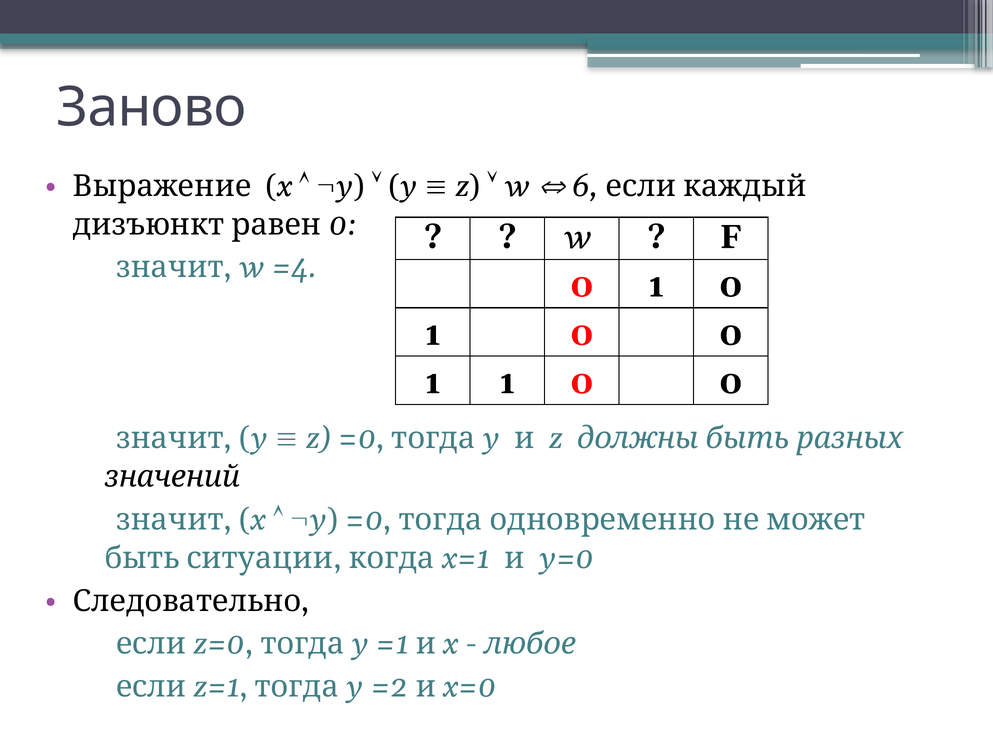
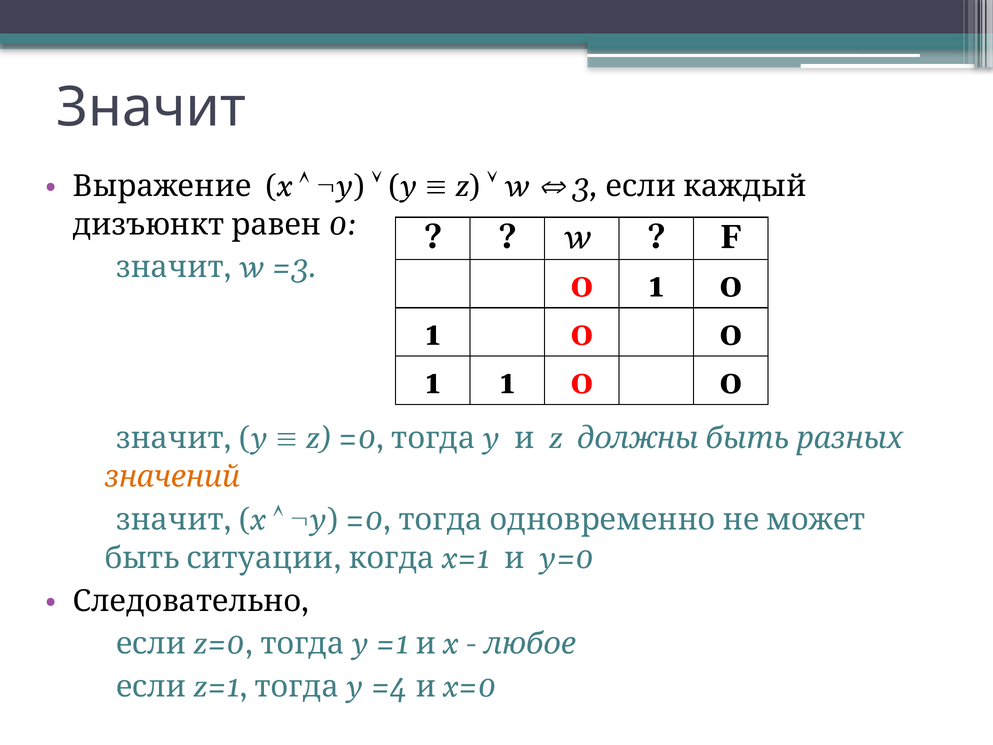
Заново: Заново -> Значит (151, 108)
6: 6 -> 3 (585, 186)
=4: =4 -> =3 (294, 267)
значений colour: black -> orange (172, 477)
=2: =2 -> =4 (389, 686)
